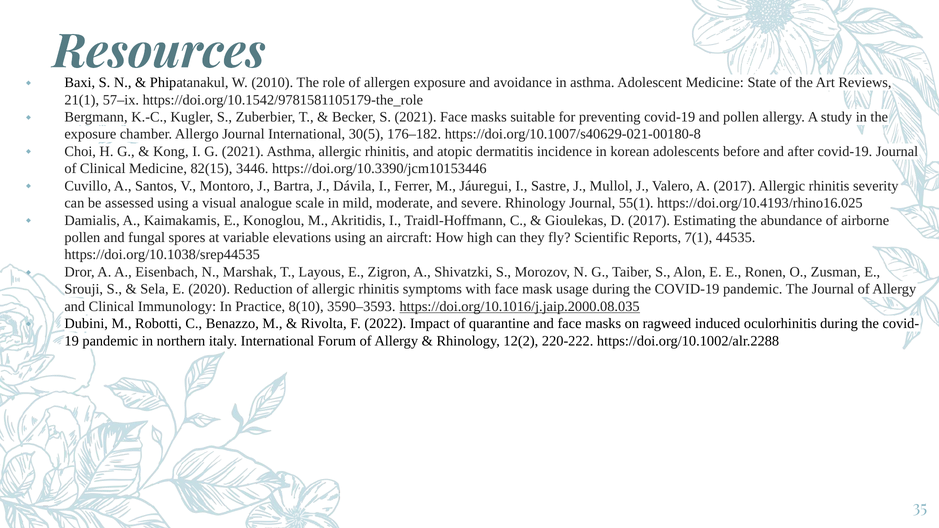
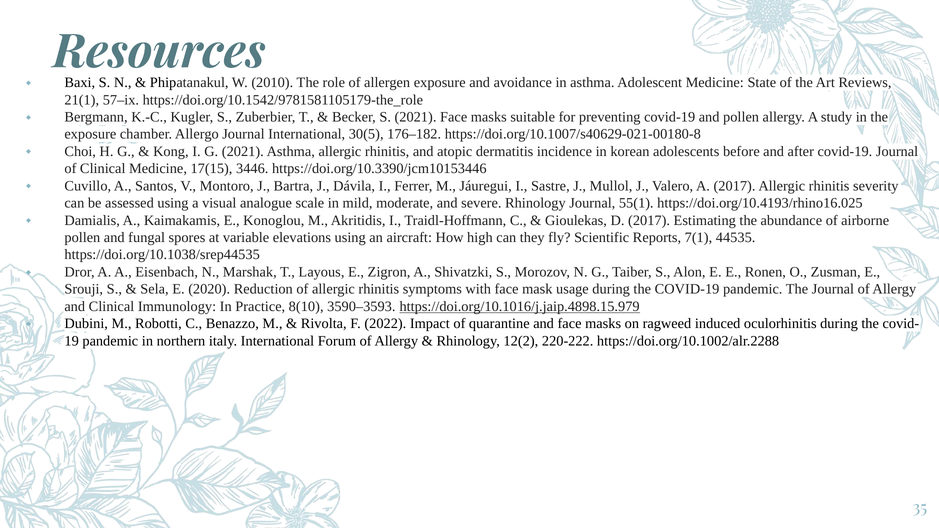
82(15: 82(15 -> 17(15 (212, 169)
https://doi.org/10.1016/j.jaip.2000.08.035: https://doi.org/10.1016/j.jaip.2000.08.035 -> https://doi.org/10.1016/j.jaip.4898.15.979 (520, 307)
